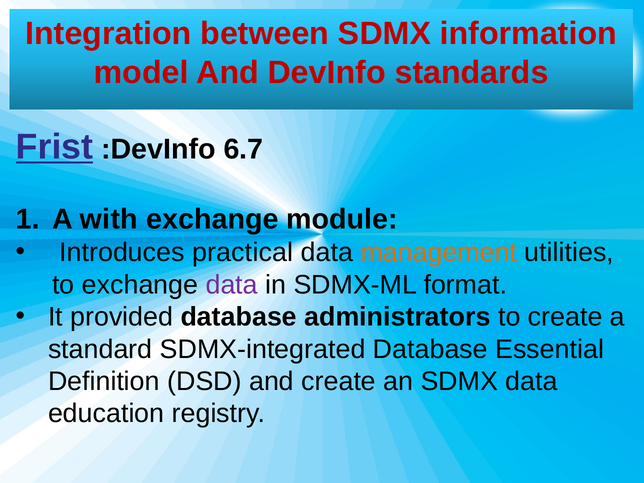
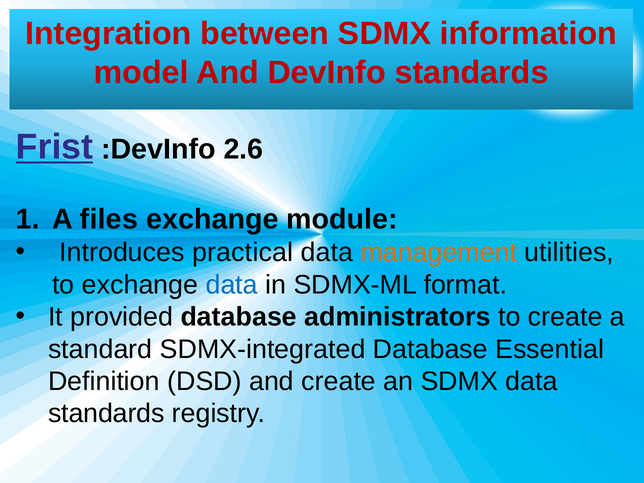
6.7: 6.7 -> 2.6 (243, 149)
with: with -> files (109, 219)
data colour: purple -> blue (232, 285)
education: education -> standards (106, 414)
